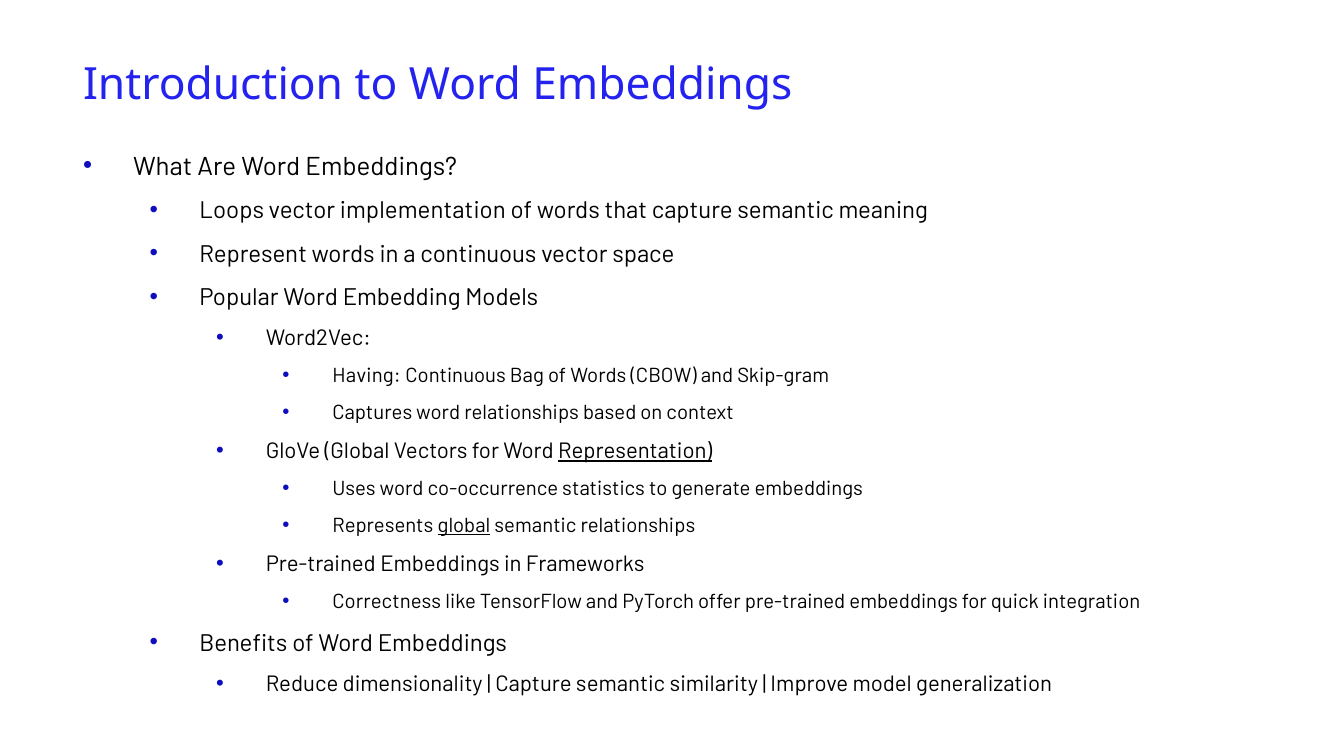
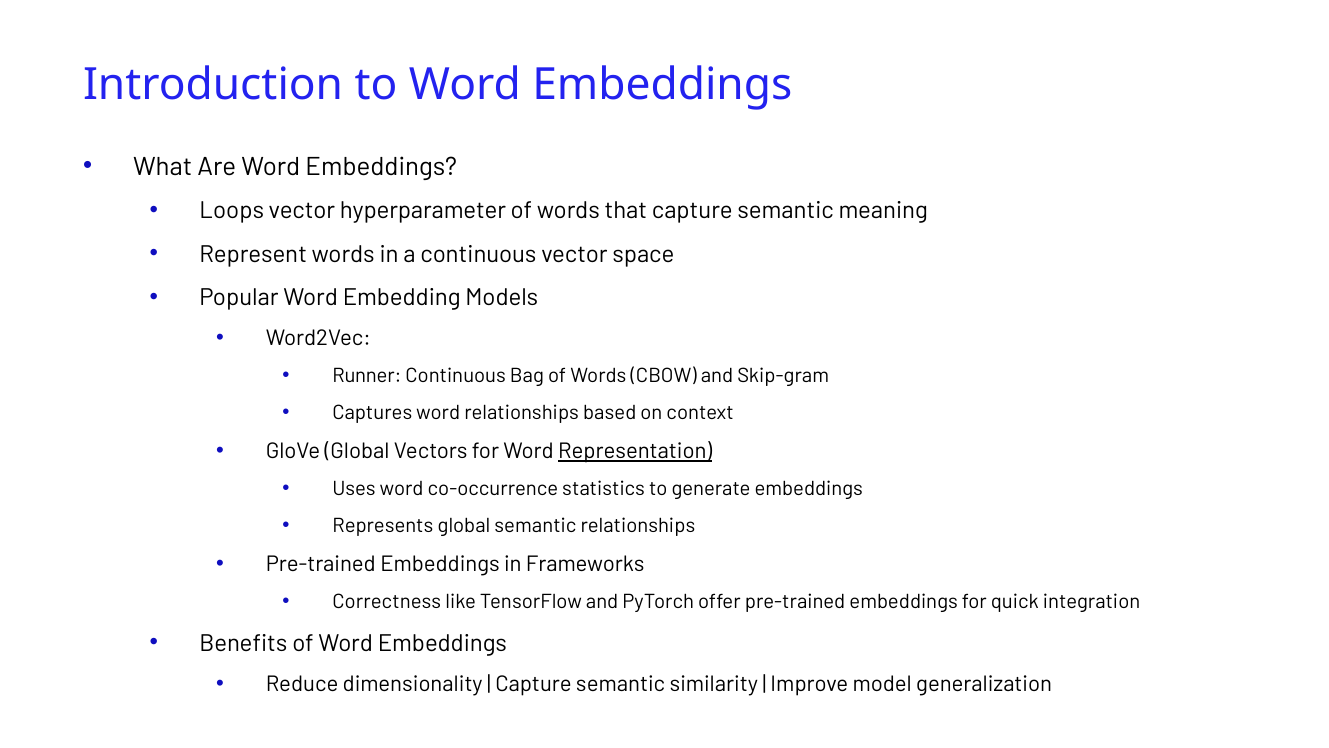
implementation: implementation -> hyperparameter (423, 211)
Having: Having -> Runner (367, 376)
global underline: present -> none (464, 525)
